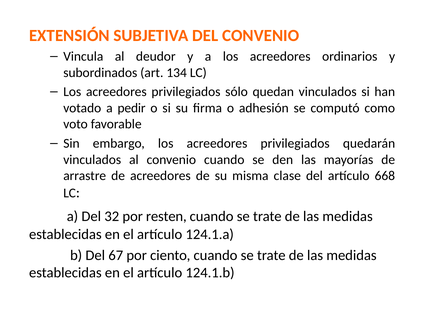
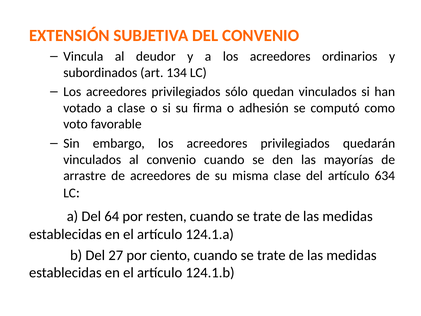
a pedir: pedir -> clase (131, 108)
668: 668 -> 634 (385, 176)
32: 32 -> 64 (112, 216)
67: 67 -> 27 (116, 255)
